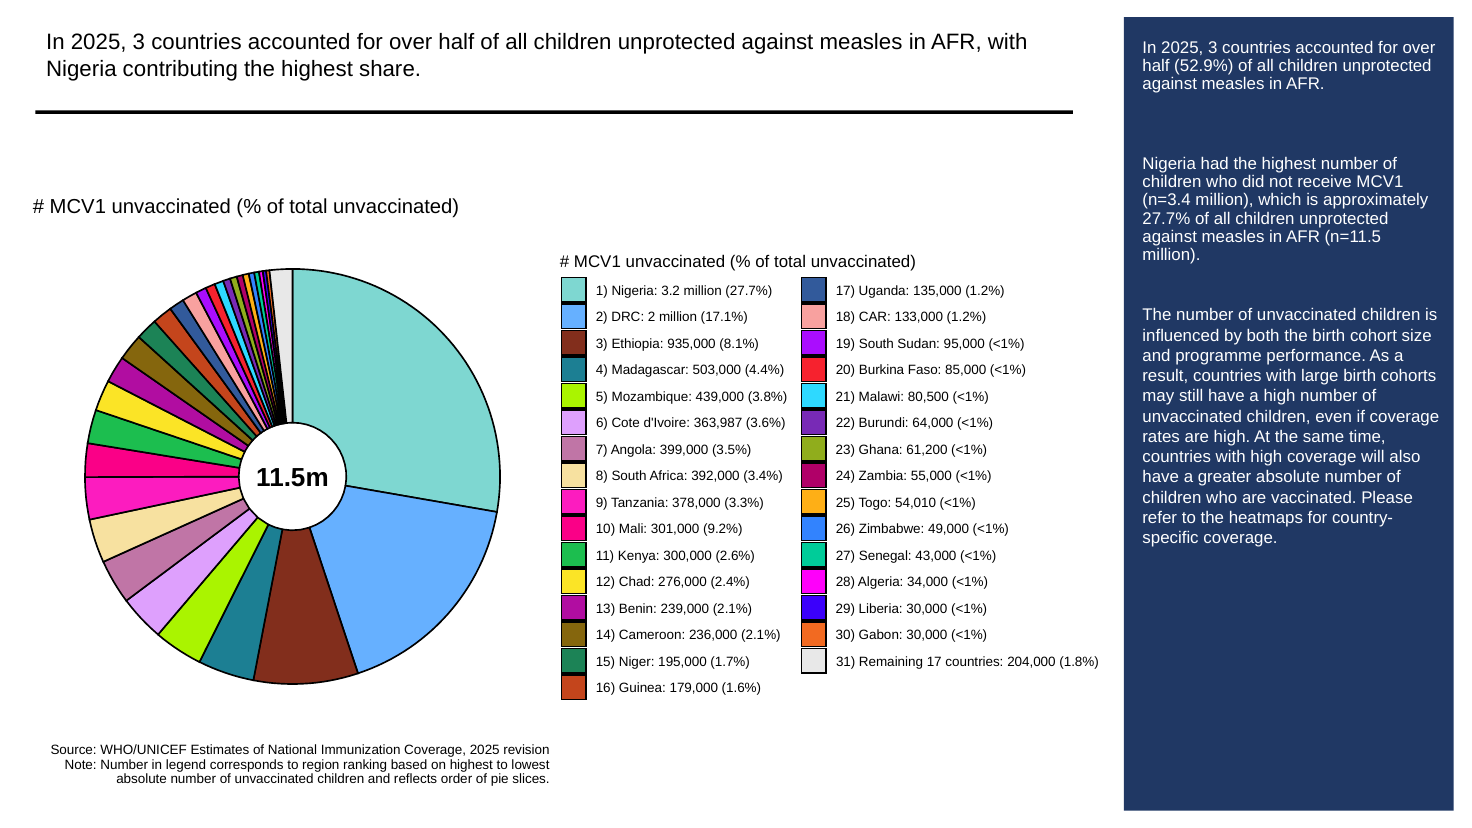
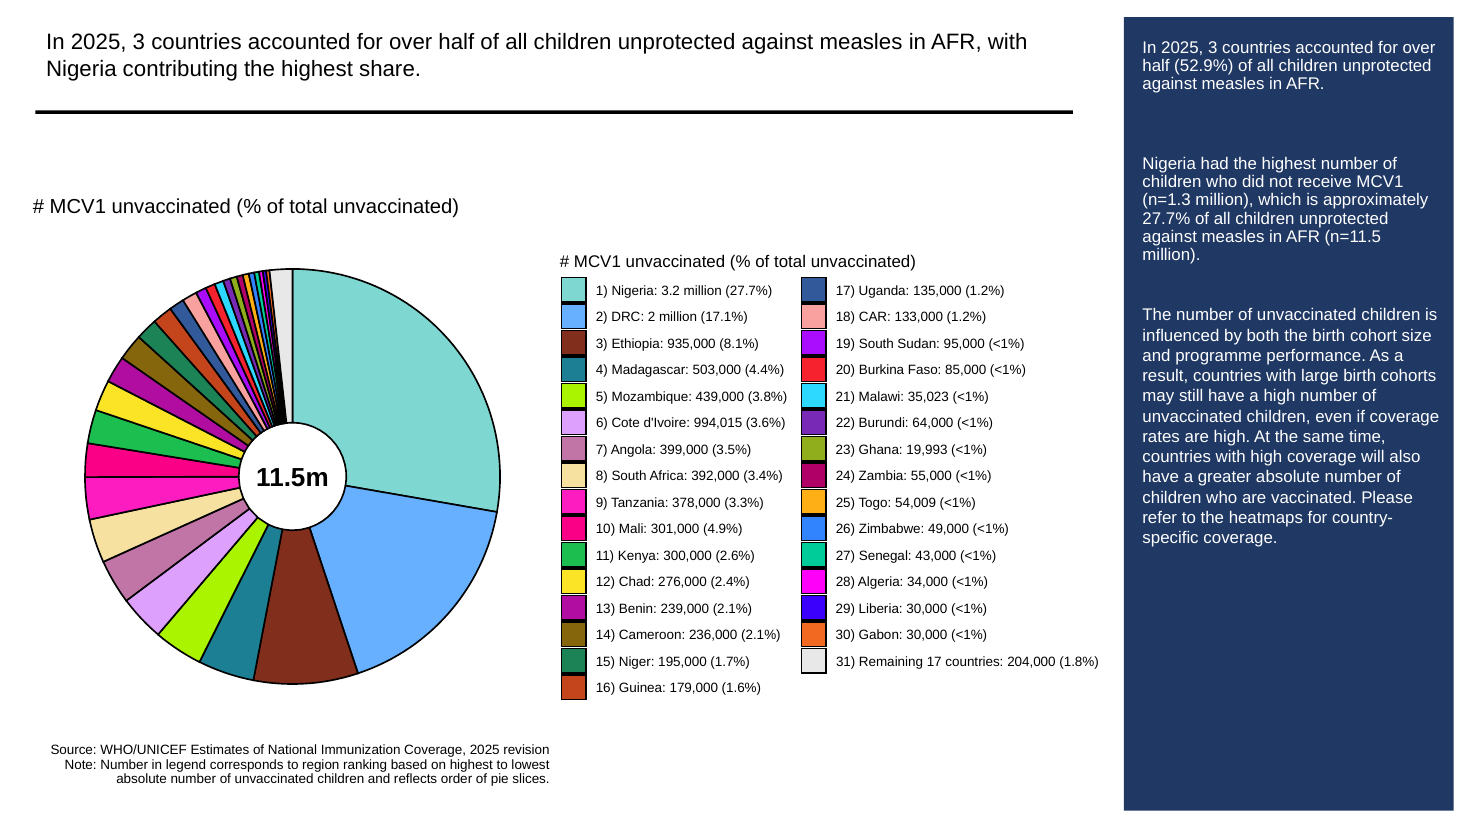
n=3.4: n=3.4 -> n=1.3 (1167, 200)
80,500: 80,500 -> 35,023 (928, 397)
363,987: 363,987 -> 994,015 (718, 423)
61,200: 61,200 -> 19,993 (927, 450)
54,010: 54,010 -> 54,009 (916, 503)
9.2%: 9.2% -> 4.9% (723, 529)
